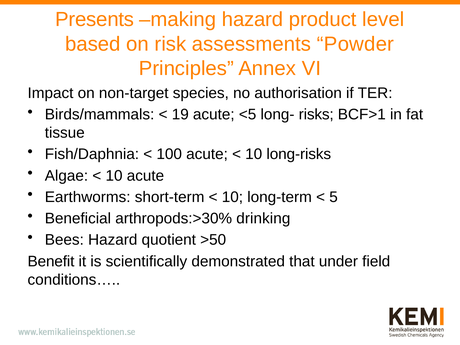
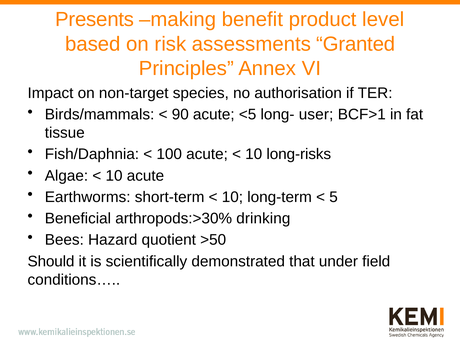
making hazard: hazard -> benefit (252, 20)
Powder: Powder -> Granted (356, 44)
19: 19 -> 90 (180, 114)
risks: risks -> user (316, 114)
Benefit: Benefit -> Should (51, 261)
